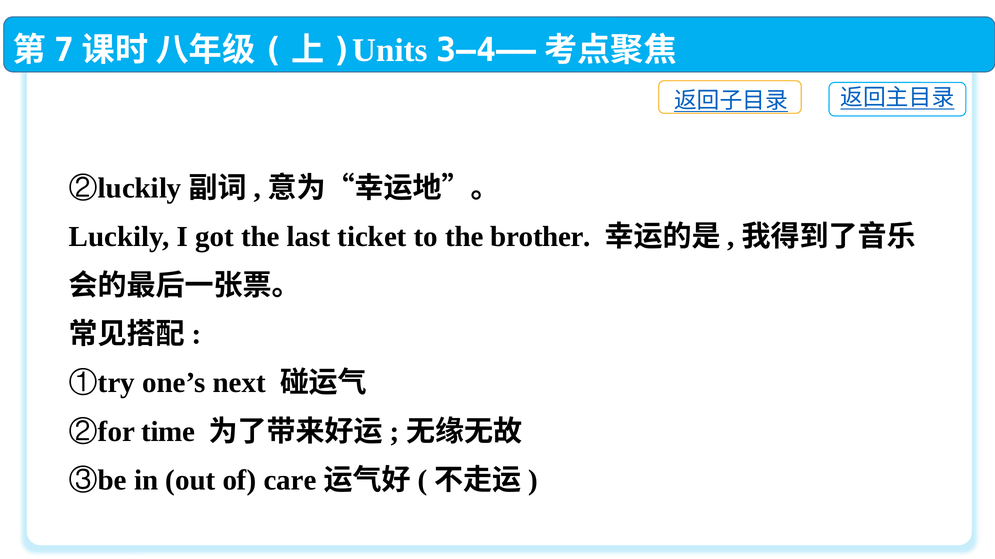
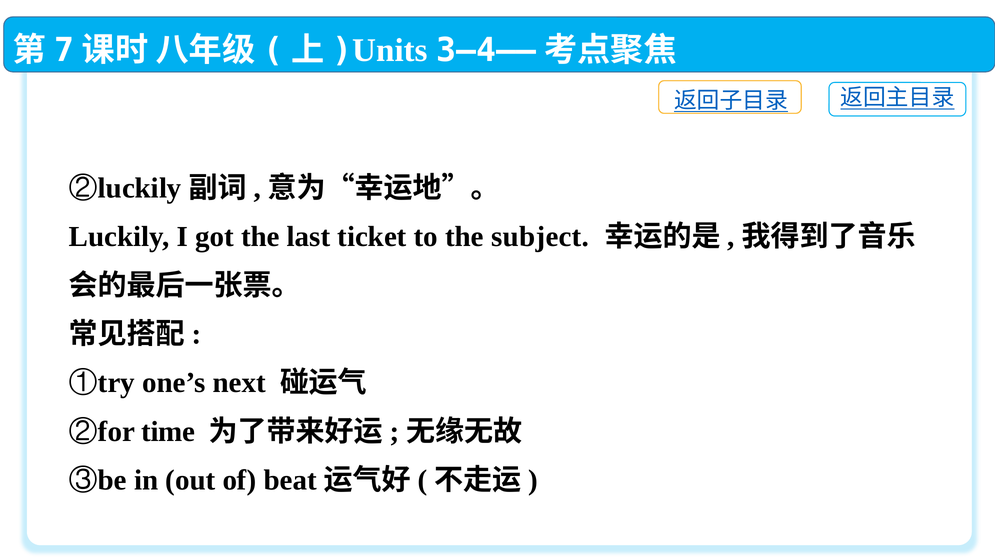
brother: brother -> subject (540, 237)
care: care -> beat (290, 481)
